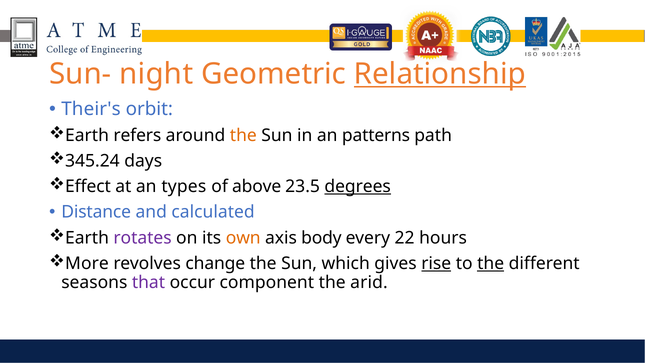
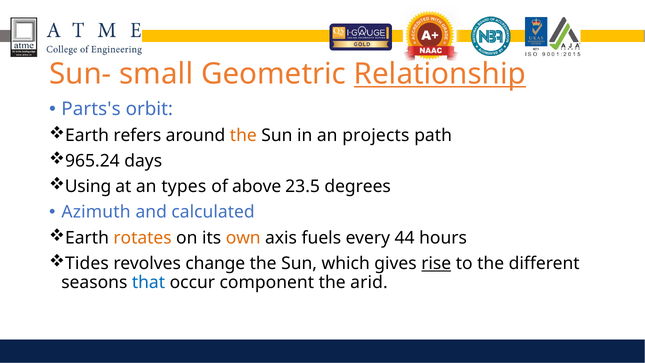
night: night -> small (156, 74)
Their's: Their's -> Parts's (91, 109)
patterns: patterns -> projects (376, 135)
345.24: 345.24 -> 965.24 (92, 161)
Effect: Effect -> Using (88, 187)
degrees underline: present -> none (358, 187)
Distance: Distance -> Azimuth (96, 212)
rotates colour: purple -> orange (143, 238)
body: body -> fuels (321, 238)
22: 22 -> 44 (405, 238)
More: More -> Tides (87, 263)
the underline: present -> none (491, 263)
that colour: purple -> blue (148, 282)
